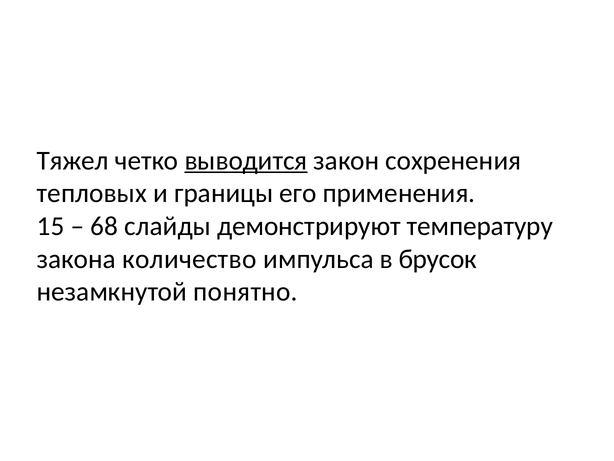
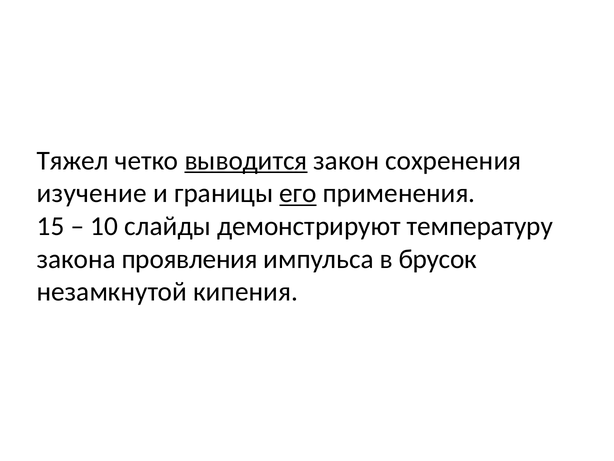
тепловых: тепловых -> изучение (92, 193)
его underline: none -> present (298, 193)
68: 68 -> 10 (104, 226)
количество: количество -> проявления (190, 259)
понятно: понятно -> кипения (246, 292)
